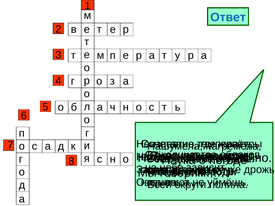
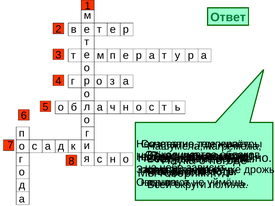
Ответ colour: blue -> green (228, 17)
